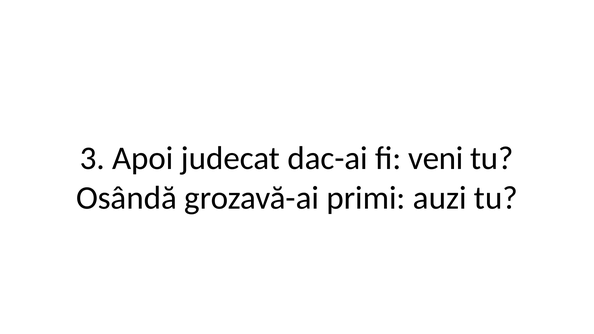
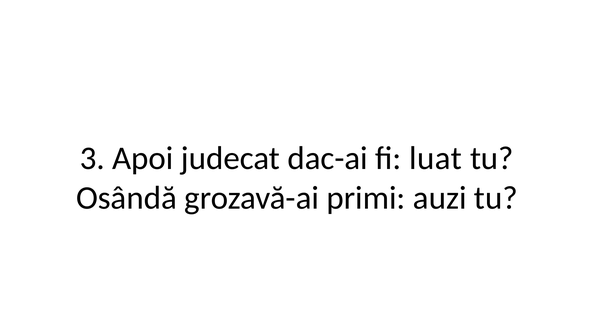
veni: veni -> luat (436, 158)
